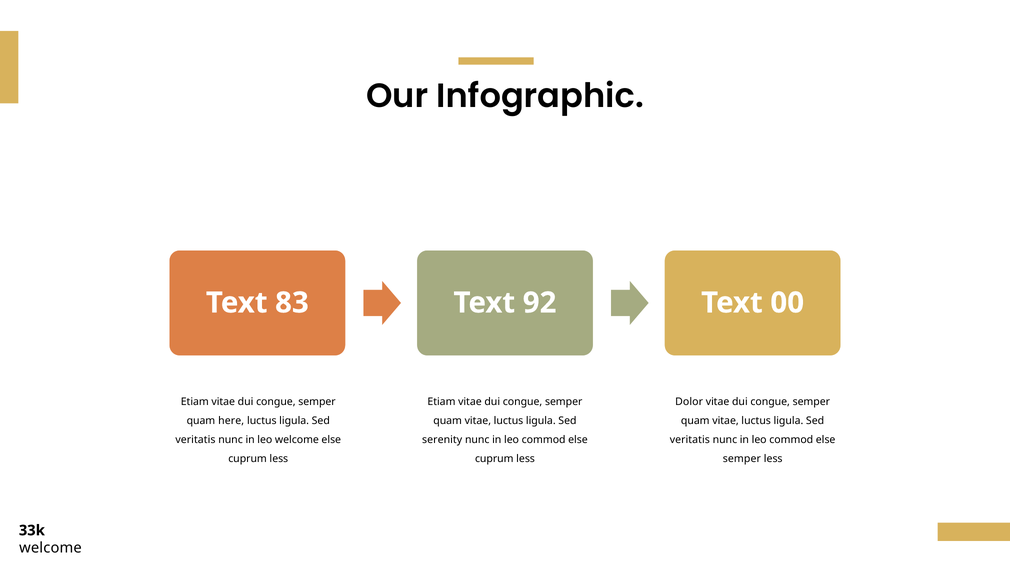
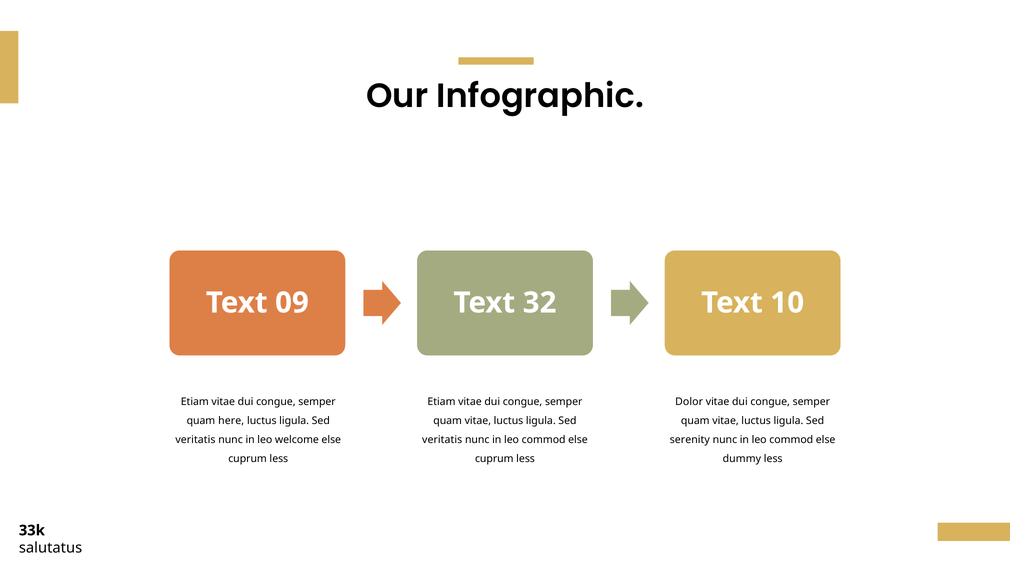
83: 83 -> 09 (292, 303)
92: 92 -> 32 (540, 303)
00: 00 -> 10 (787, 303)
serenity: serenity -> veritatis (442, 440)
veritatis: veritatis -> serenity (690, 440)
semper: semper -> dummy (742, 459)
welcome: welcome -> salutatus (51, 548)
